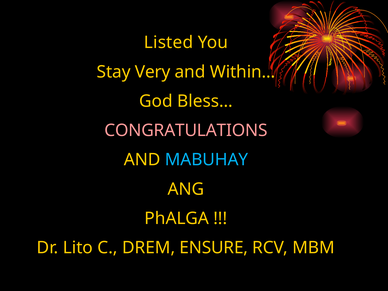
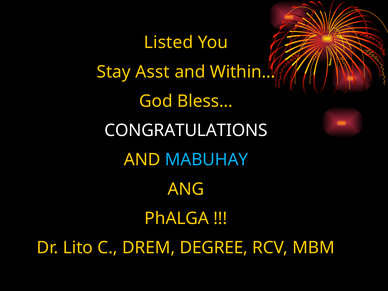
Very: Very -> Asst (153, 72)
CONGRATULATIONS colour: pink -> white (186, 130)
ENSURE: ENSURE -> DEGREE (214, 248)
